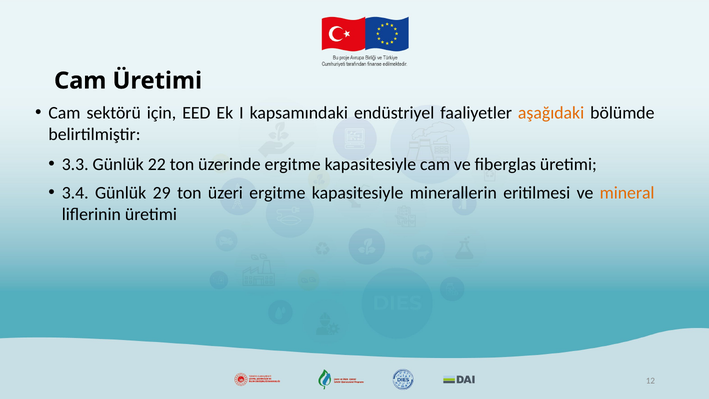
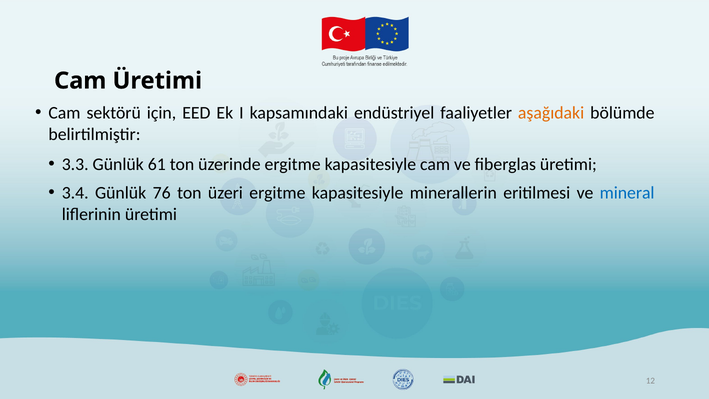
22: 22 -> 61 (157, 164)
29: 29 -> 76 (162, 193)
mineral colour: orange -> blue (627, 193)
